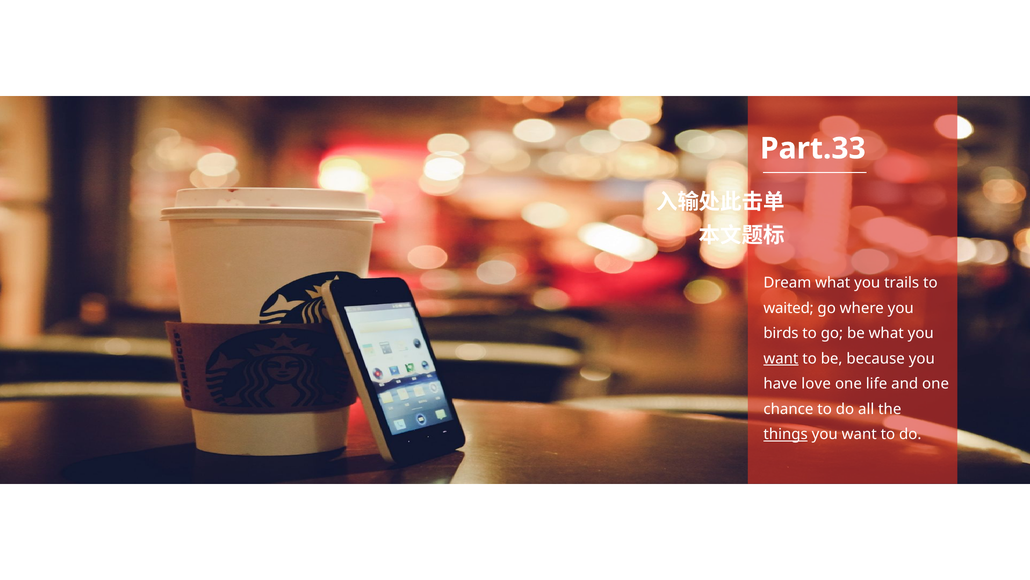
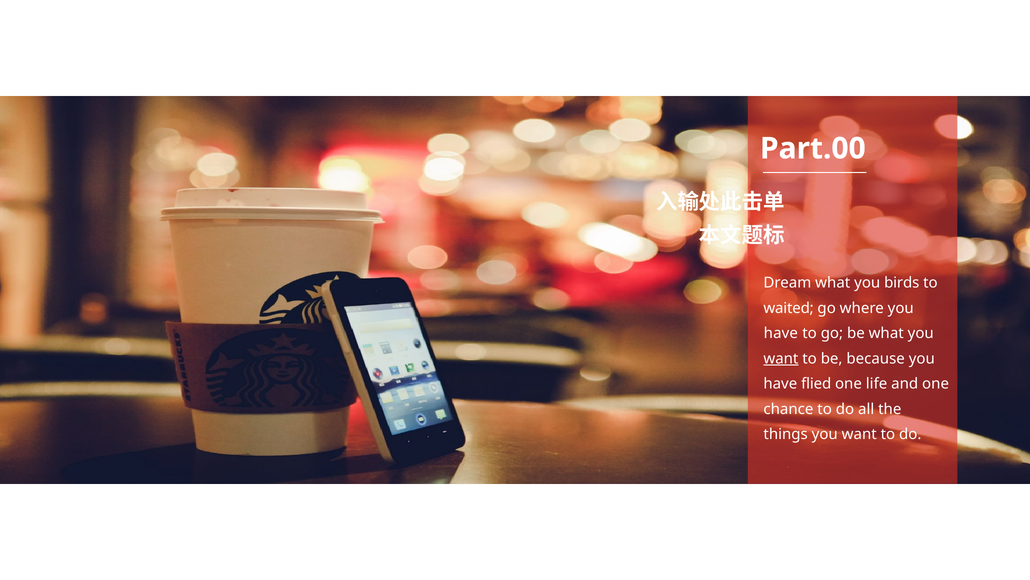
Part.33: Part.33 -> Part.00 (813, 148)
trails: trails -> birds (902, 283)
birds: birds -> have (781, 333)
love: love -> flied (816, 384)
things underline: present -> none (786, 434)
